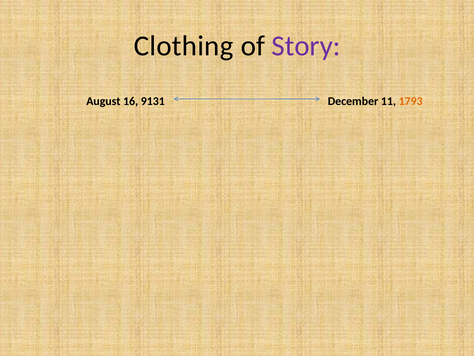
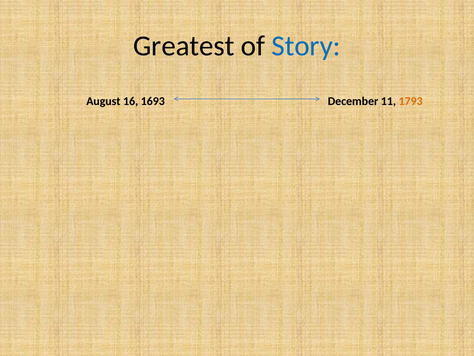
Clothing: Clothing -> Greatest (184, 46)
Story colour: purple -> blue (306, 46)
9131: 9131 -> 1693 (153, 101)
